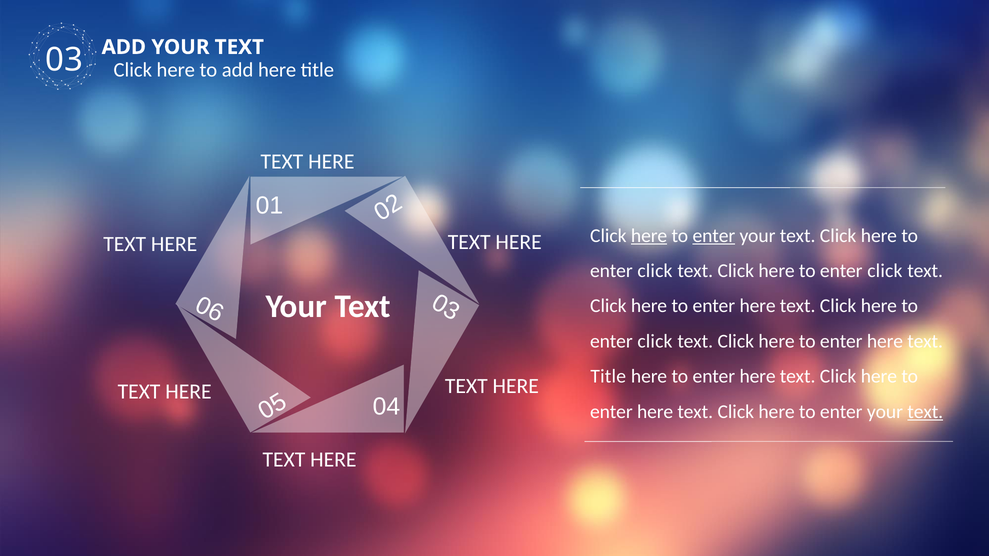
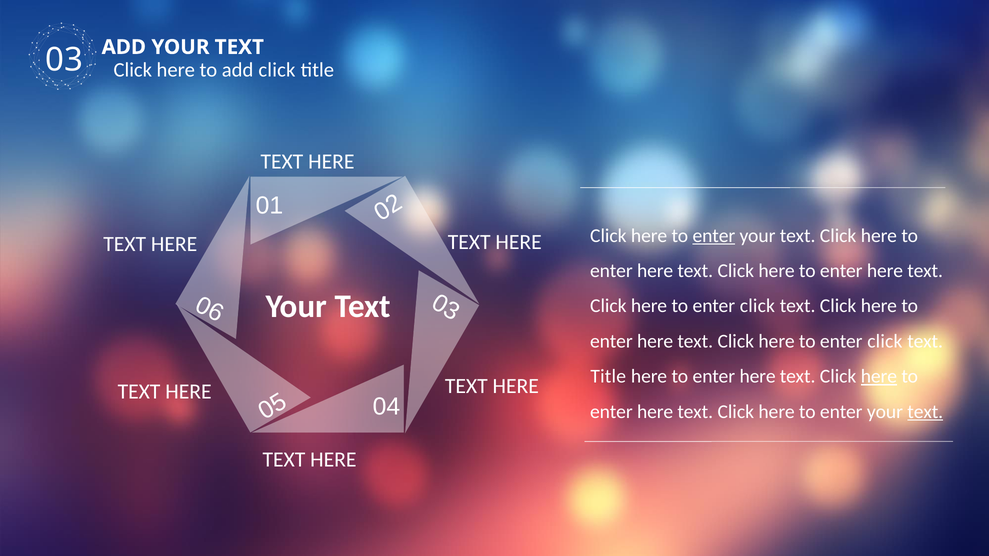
add here: here -> click (277, 70)
here underline: present -> none (649, 236)
click: click -> here (655, 271)
click: click -> here (885, 271)
here: here -> click (757, 306)
click: click -> here (655, 341)
here: here -> click (885, 341)
here underline: none -> present (879, 376)
